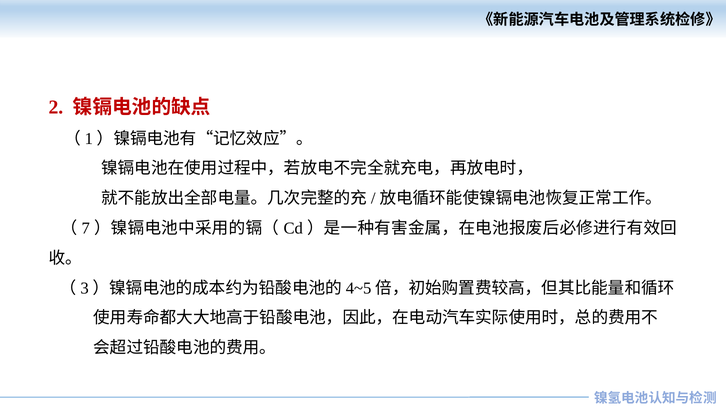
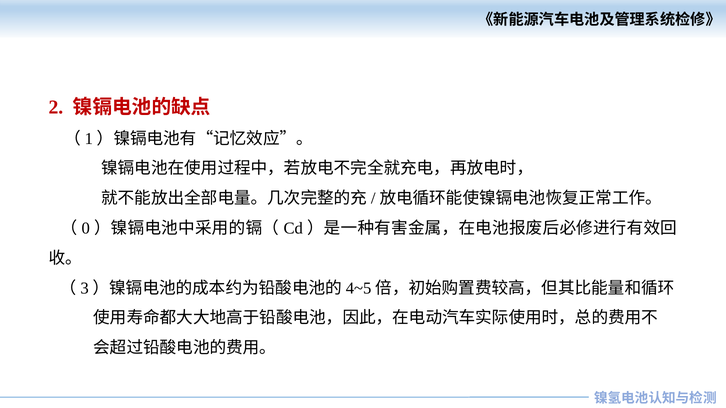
7: 7 -> 0 (86, 229)
